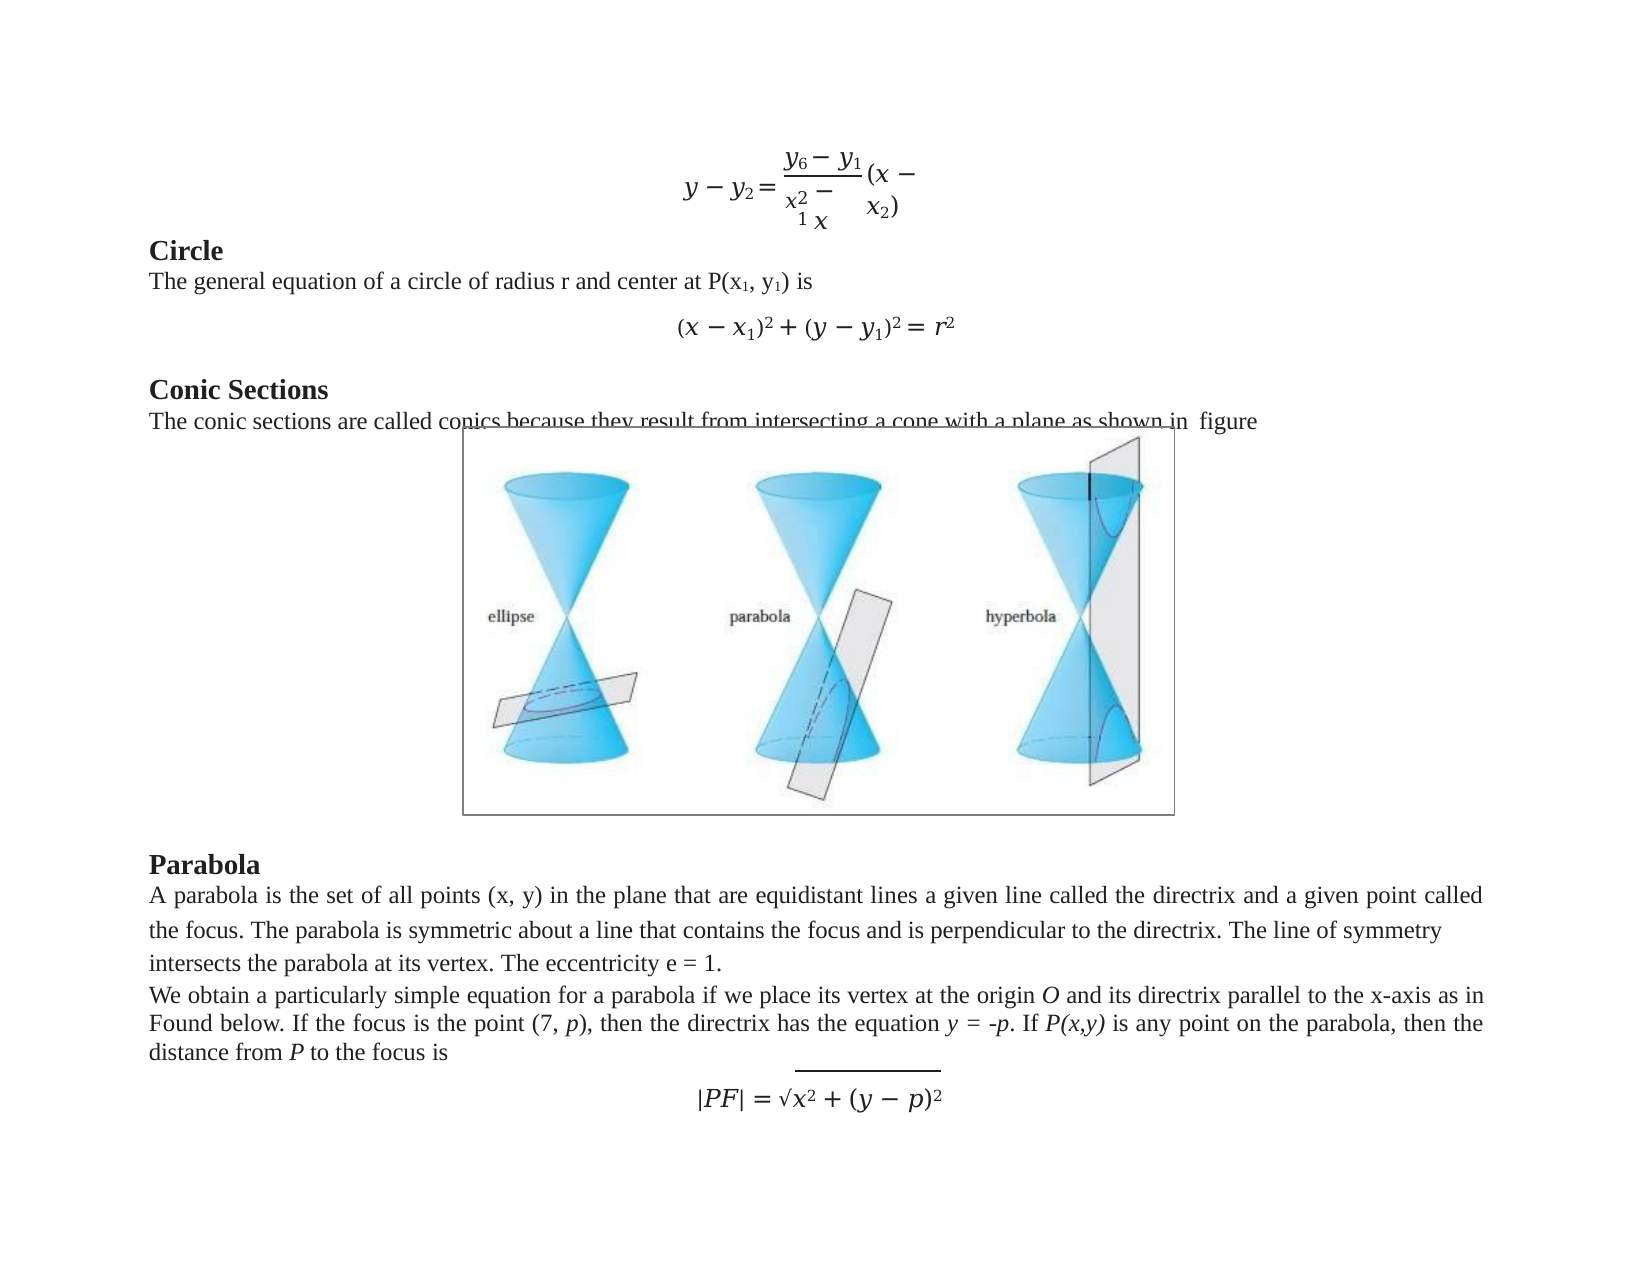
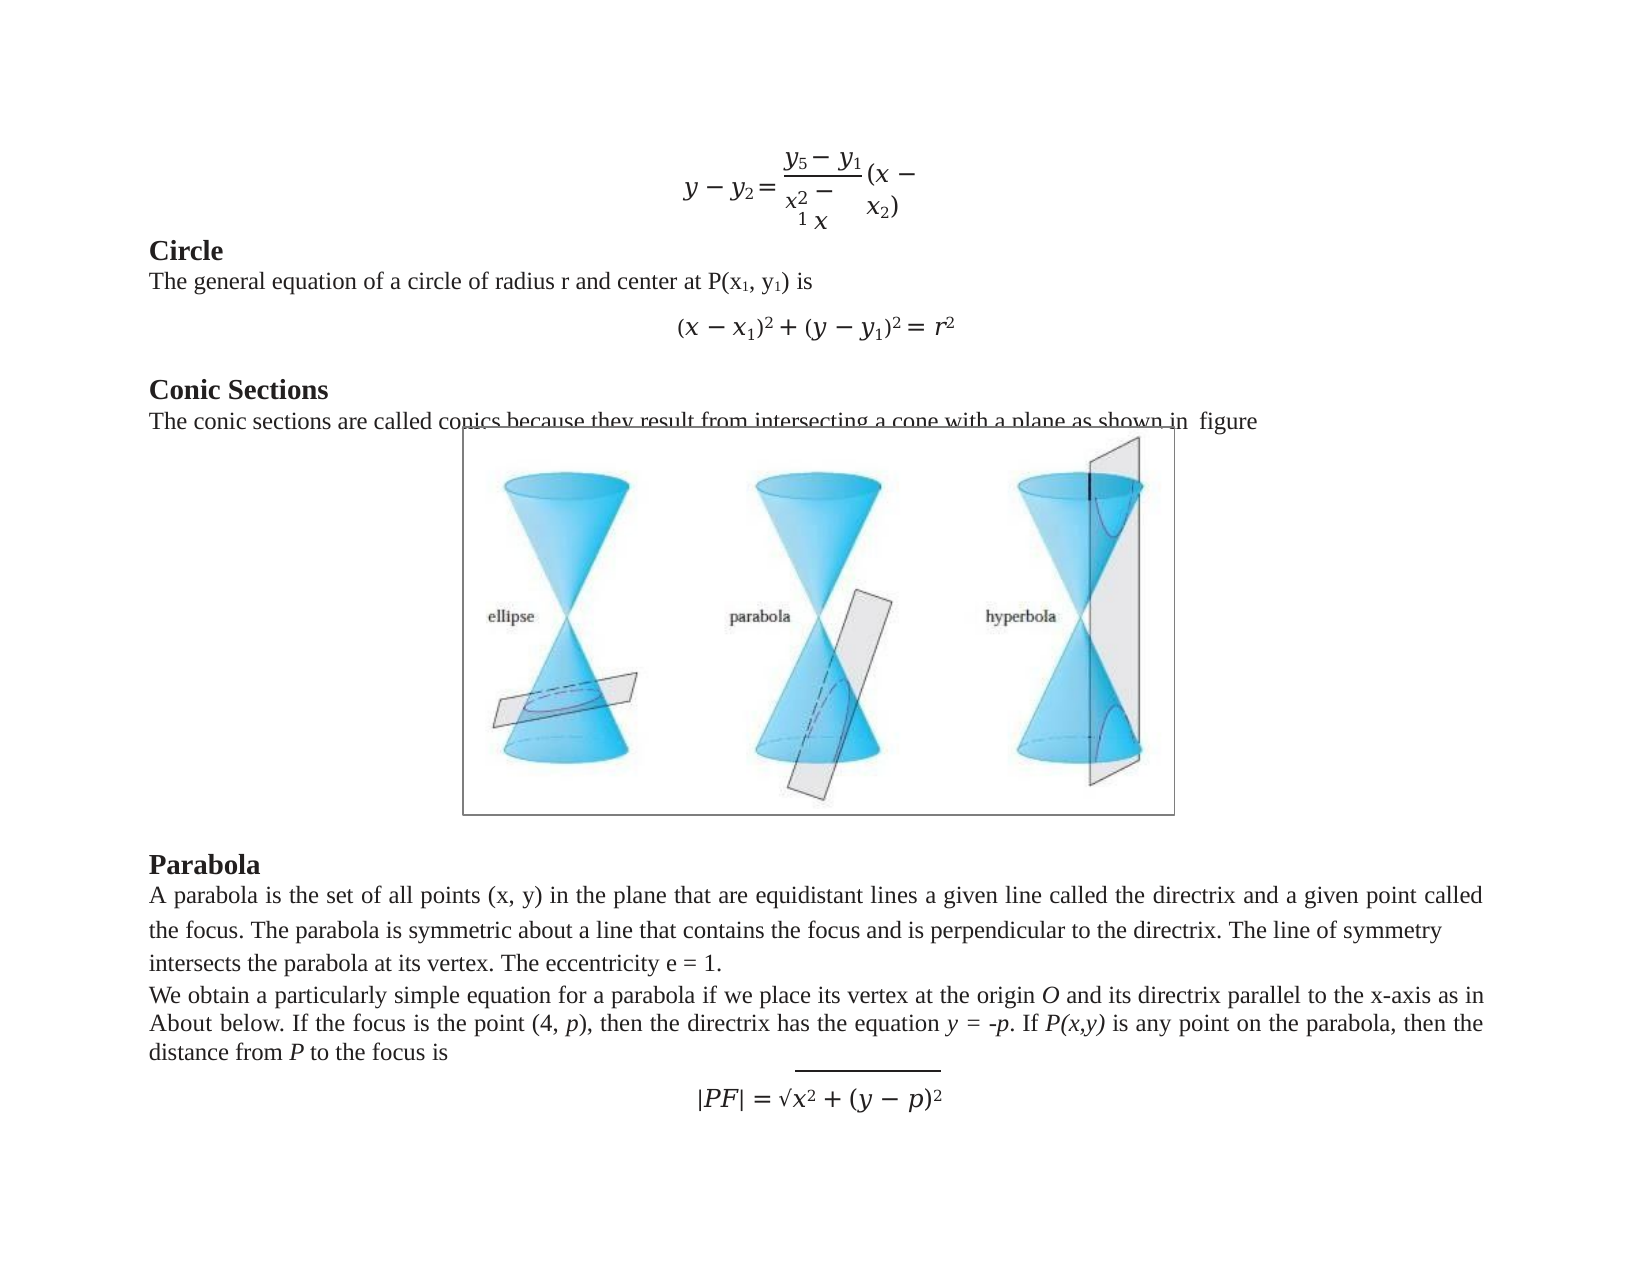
6: 6 -> 5 (803, 165)
Found: Found -> About (181, 1023)
7: 7 -> 4 (545, 1023)
